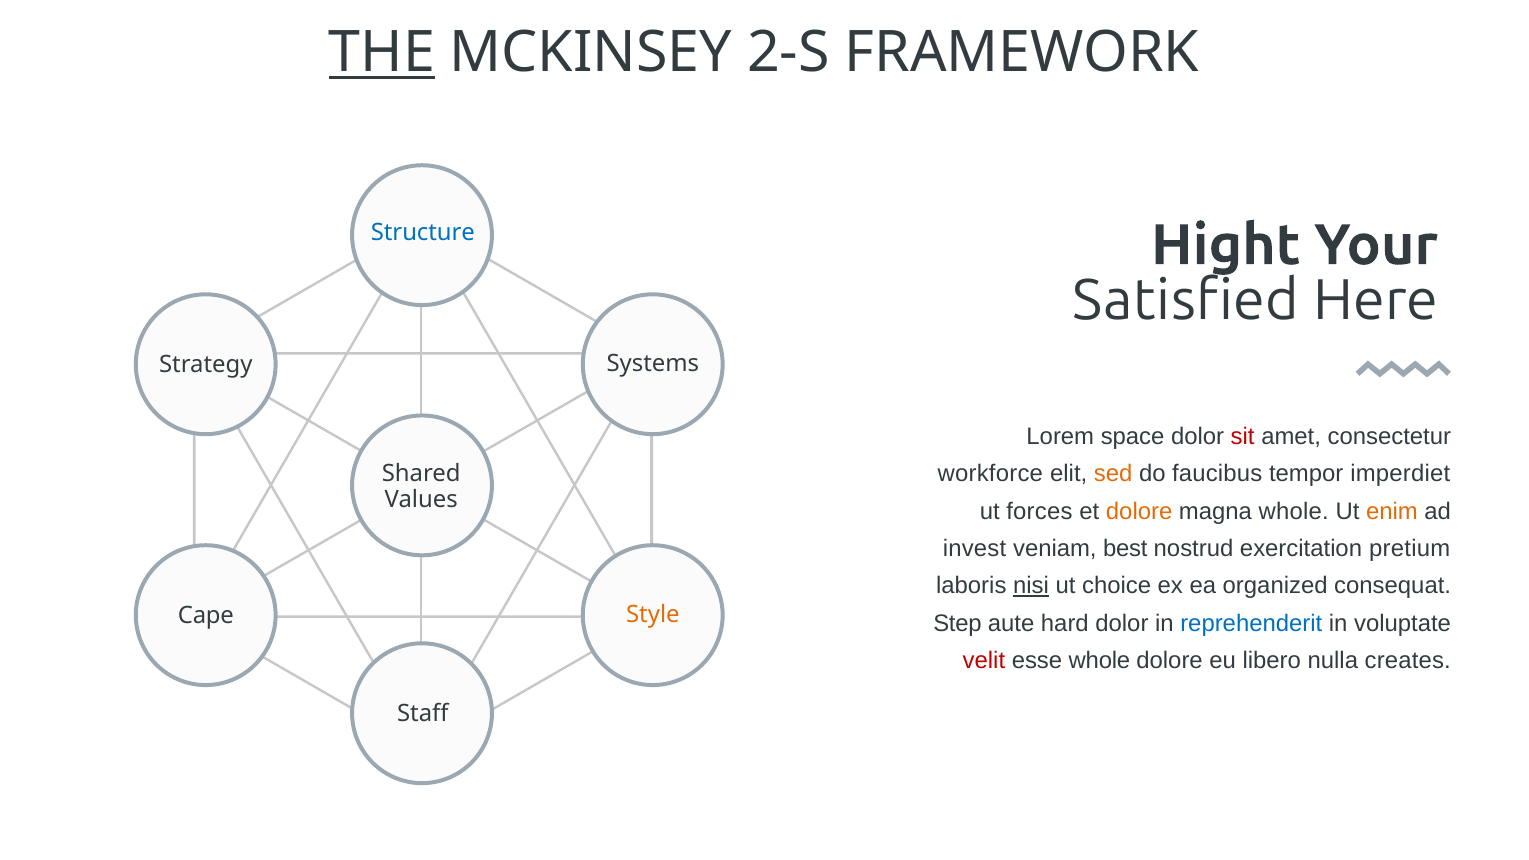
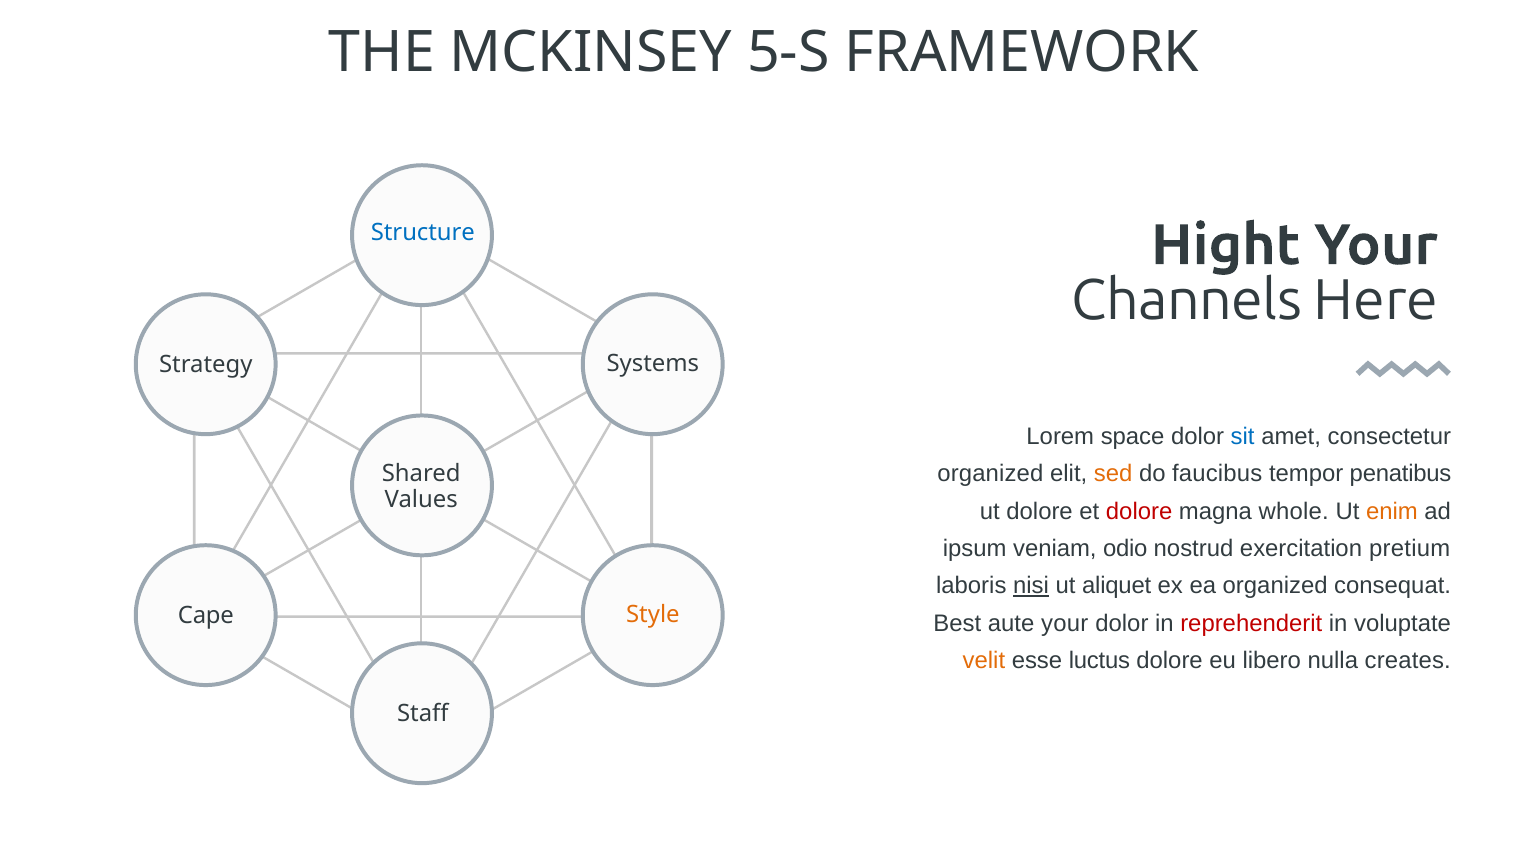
THE underline: present -> none (382, 53)
2-S: 2-S -> 5-S (788, 53)
Satisfied: Satisfied -> Channels (1187, 300)
sit colour: red -> blue (1243, 437)
workforce: workforce -> organized (990, 474)
imperdiet: imperdiet -> penatibus (1401, 474)
ut forces: forces -> dolore (1040, 511)
dolore colour: orange -> red (1139, 511)
invest: invest -> ipsum (975, 549)
best: best -> odio (1125, 549)
choice: choice -> aliquet (1117, 586)
Step: Step -> Best (957, 623)
aute hard: hard -> your (1065, 623)
reprehenderit colour: blue -> red (1251, 623)
velit colour: red -> orange (984, 660)
esse whole: whole -> luctus (1099, 660)
